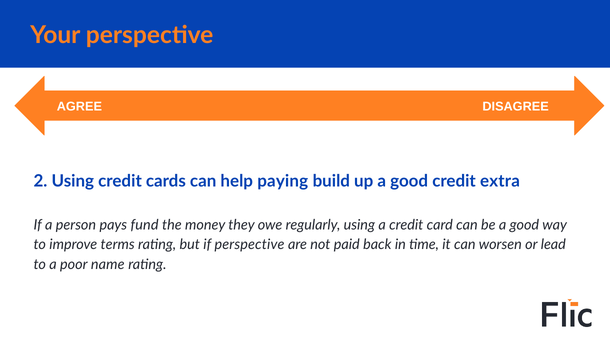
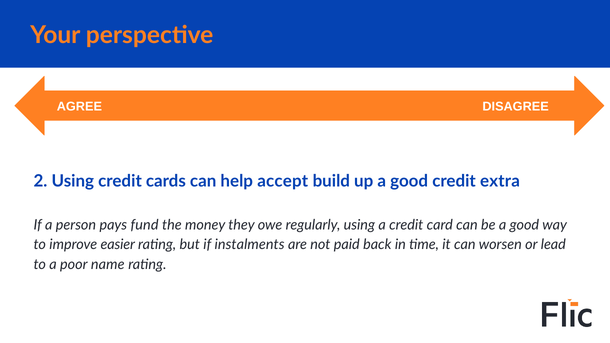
paying: paying -> accept (283, 181)
terms: terms -> easier (118, 245)
if perspective: perspective -> instalments (250, 245)
